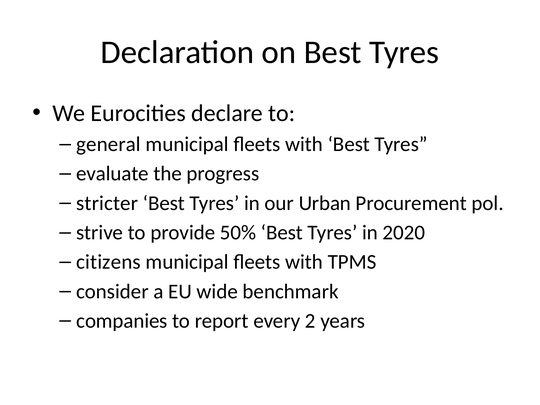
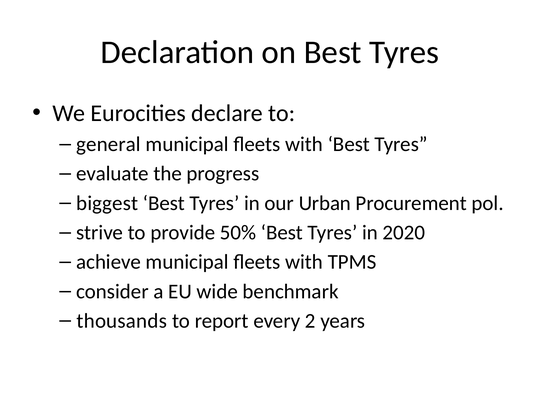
stricter: stricter -> biggest (107, 203)
citizens: citizens -> achieve (109, 262)
companies: companies -> thousands (122, 321)
